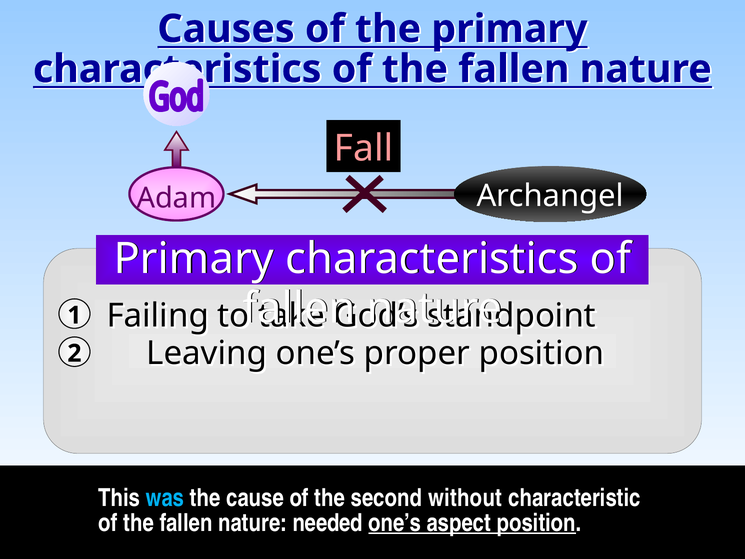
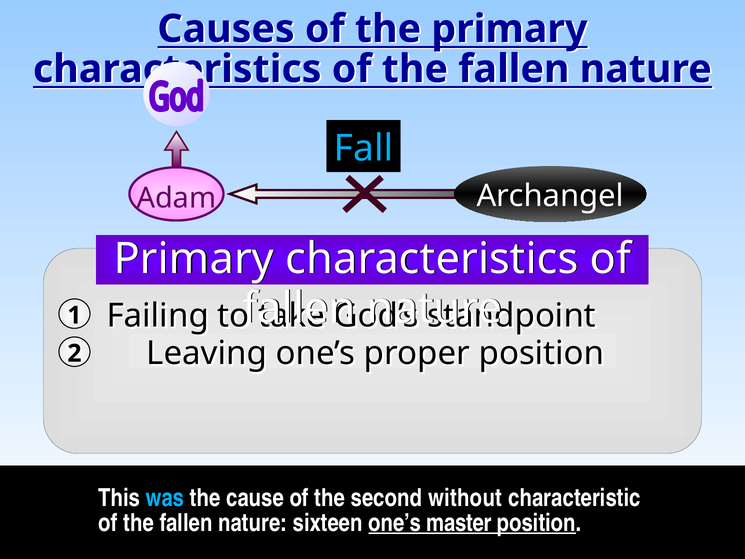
Fall colour: pink -> light blue (364, 149)
needed: needed -> sixteen (328, 523)
aspect: aspect -> master (459, 523)
